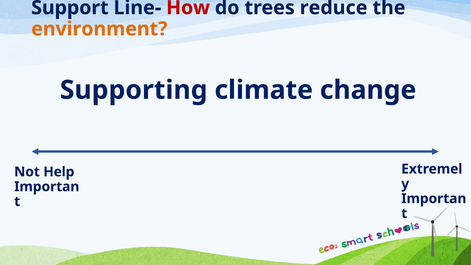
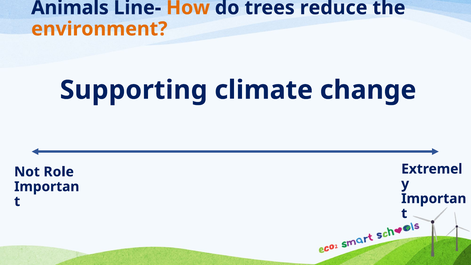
Support: Support -> Animals (70, 8)
How colour: red -> orange (188, 8)
Help: Help -> Role (59, 172)
